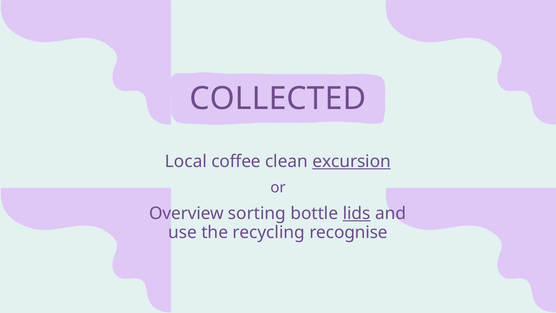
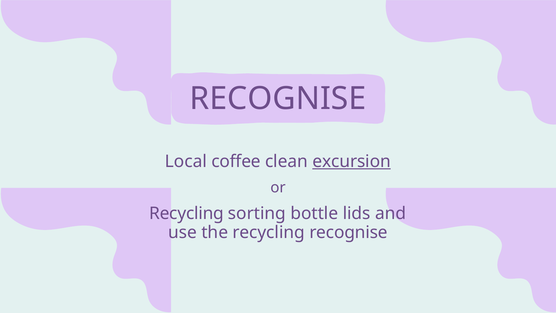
COLLECTED: COLLECTED -> RECOGNISE (278, 99)
Overview: Overview -> Recycling (187, 213)
lids underline: present -> none (357, 213)
